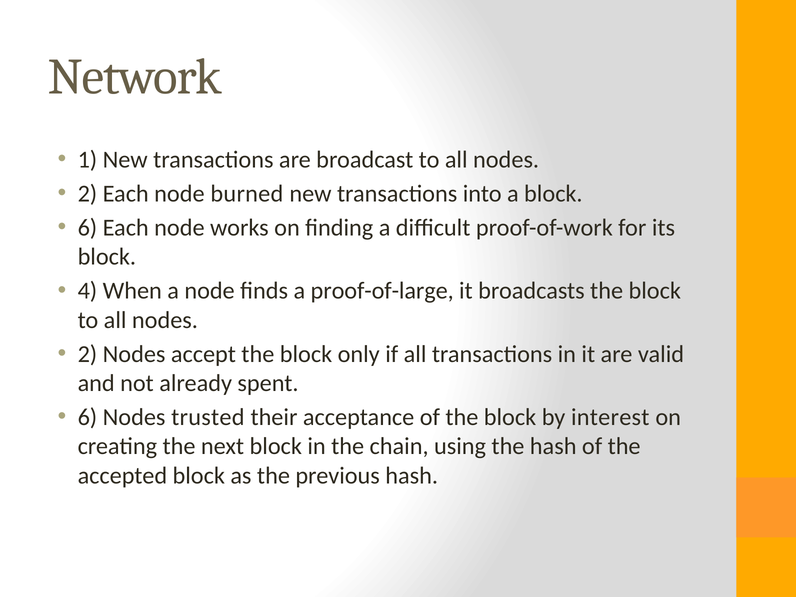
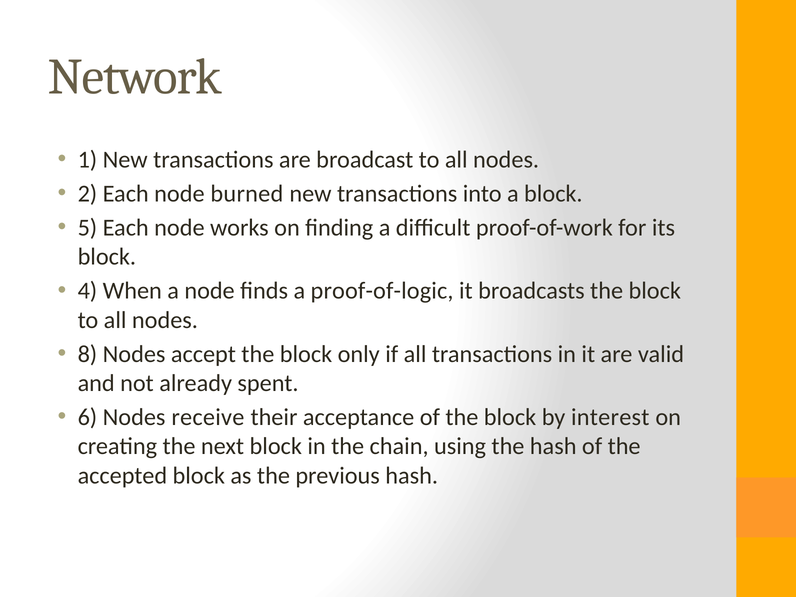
6: 6 -> 5 (87, 228)
proof-of-large: proof-of-large -> proof-of-logic (382, 291)
2: 2 -> 8 (87, 354)
trusted: trusted -> receive (208, 417)
